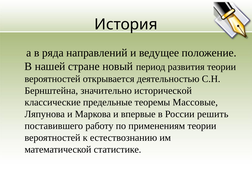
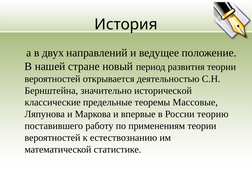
ряда: ряда -> двух (53, 53)
решить: решить -> теорию (213, 114)
